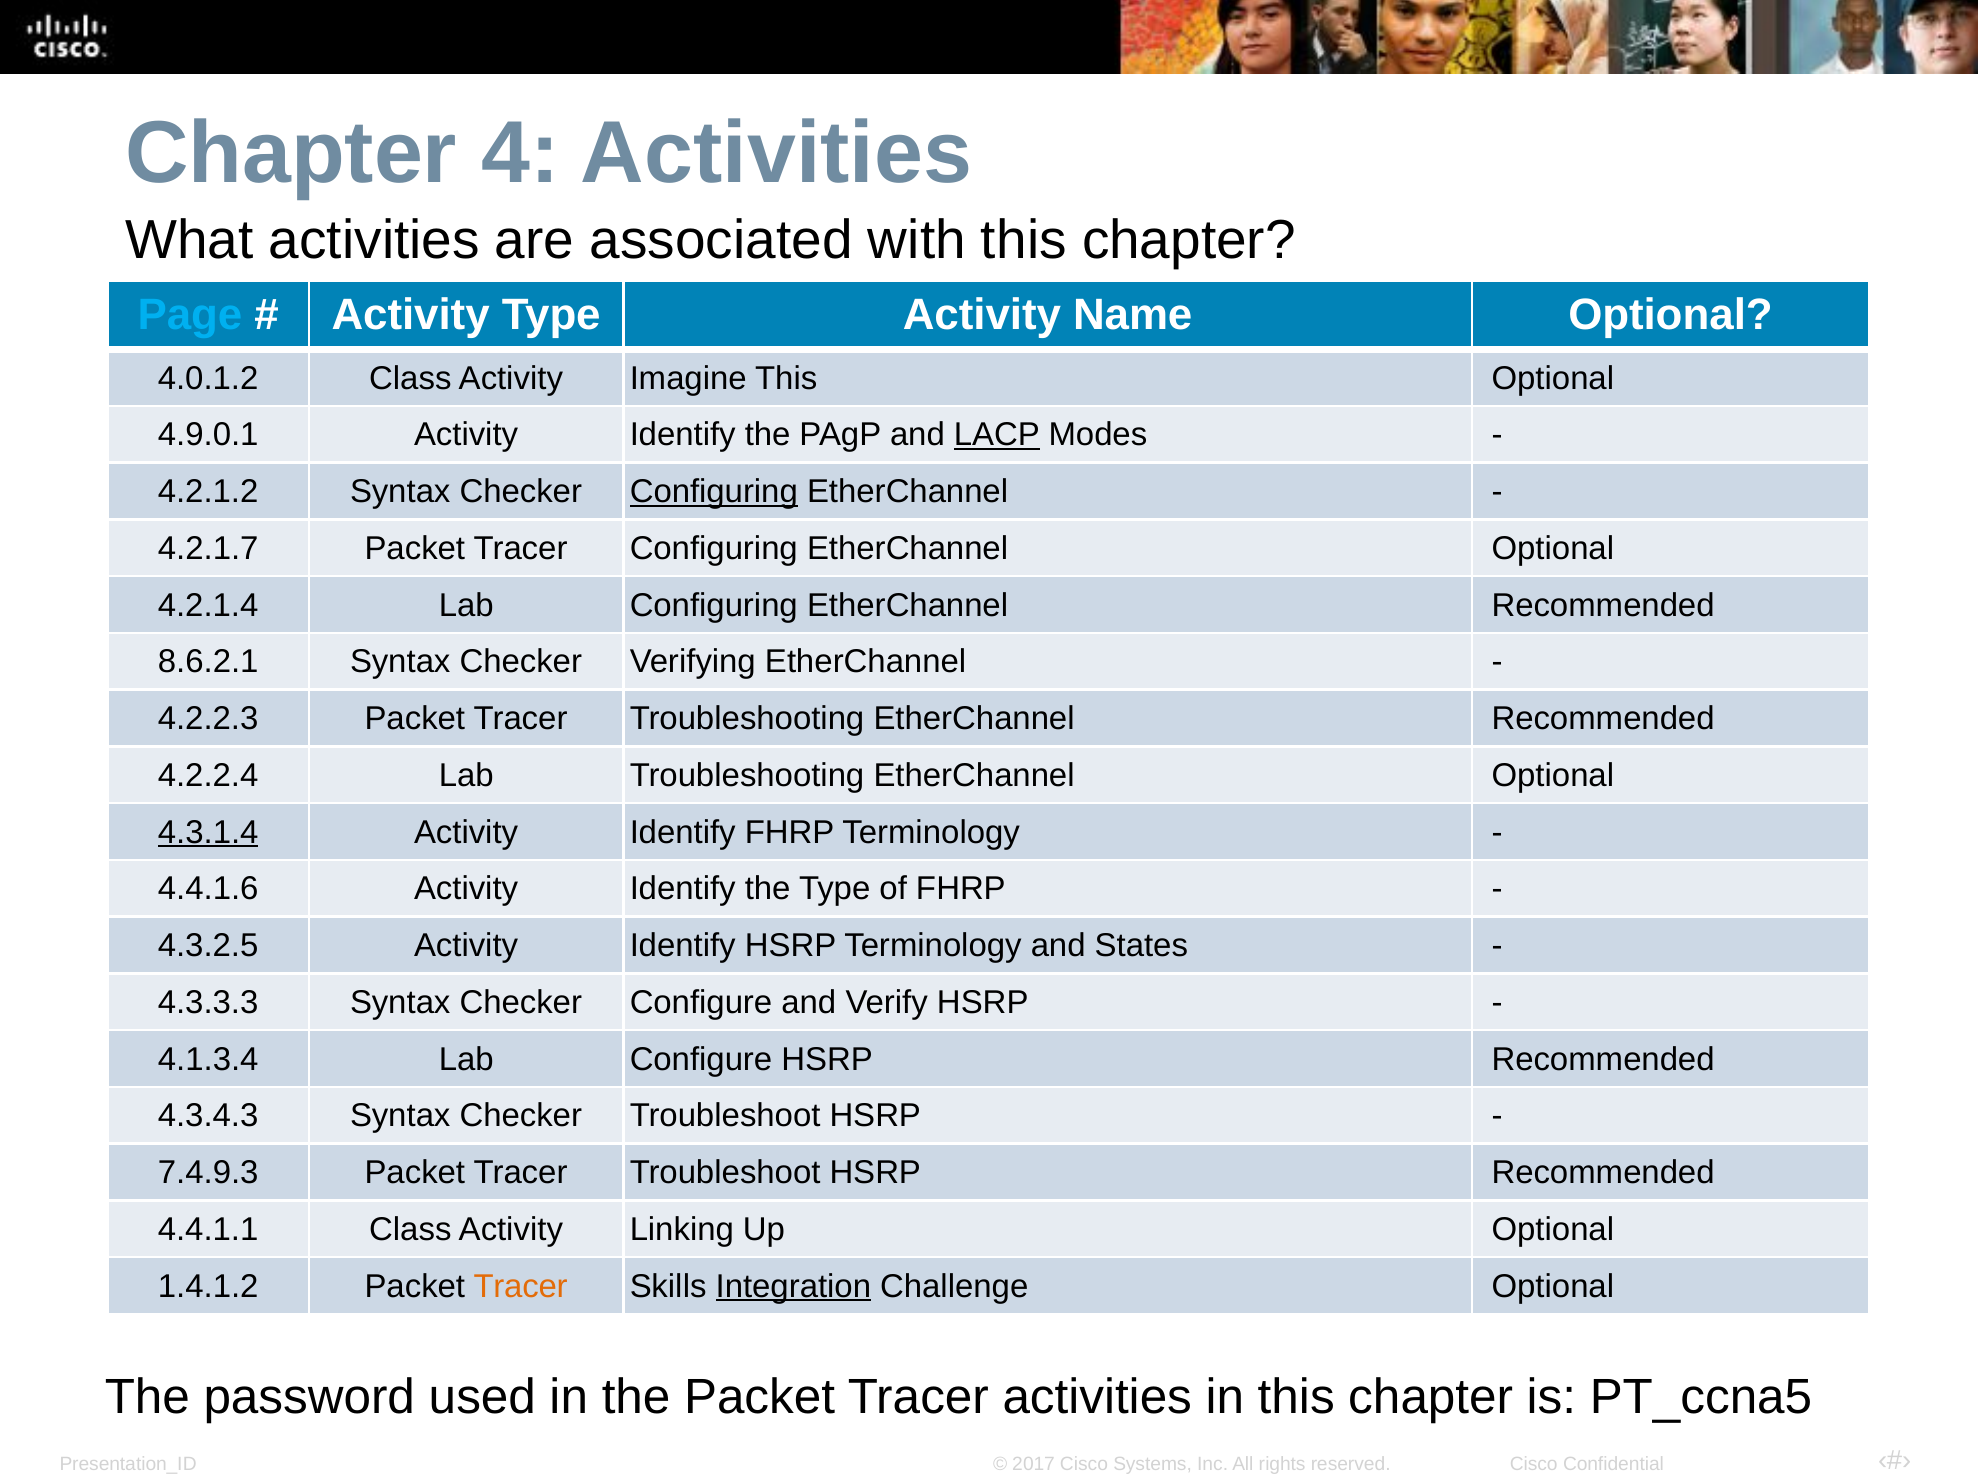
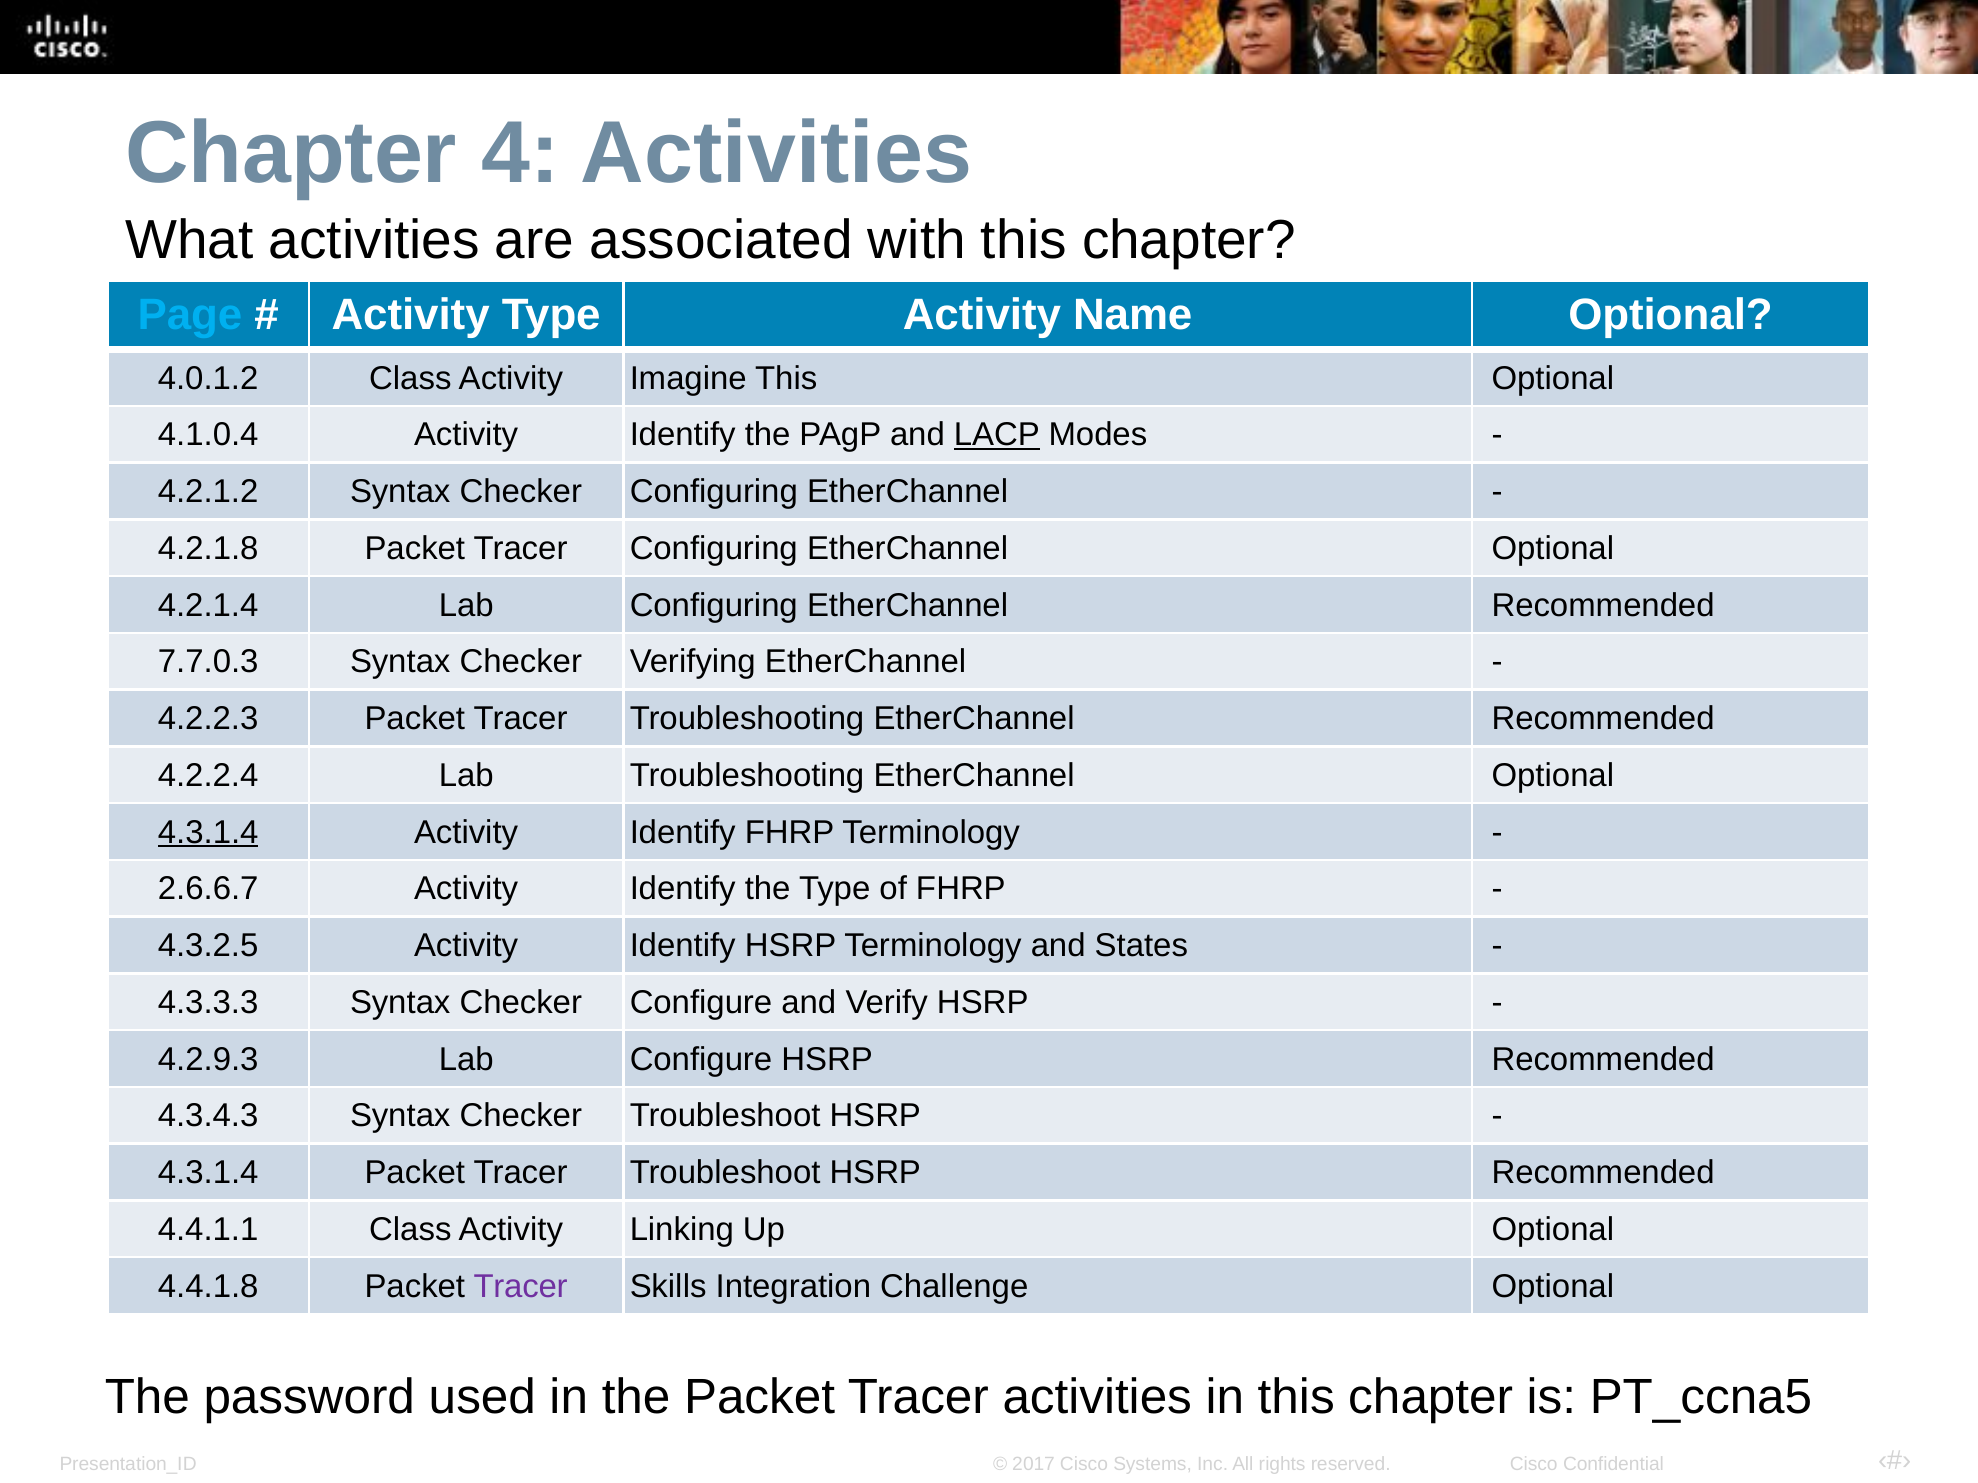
4.9.0.1: 4.9.0.1 -> 4.1.0.4 (208, 435)
Configuring underline: present -> none (714, 492)
4.2.1.7: 4.2.1.7 -> 4.2.1.8 (208, 549)
8.6.2.1: 8.6.2.1 -> 7.7.0.3 (208, 662)
4.4.1.6: 4.4.1.6 -> 2.6.6.7 (208, 889)
4.1.3.4: 4.1.3.4 -> 4.2.9.3 (208, 1060)
7.4.9.3: 7.4.9.3 -> 4.3.1.4 (208, 1173)
1.4.1.2: 1.4.1.2 -> 4.4.1.8 (208, 1287)
Tracer colour: orange -> purple (521, 1287)
Integration underline: present -> none (793, 1287)
